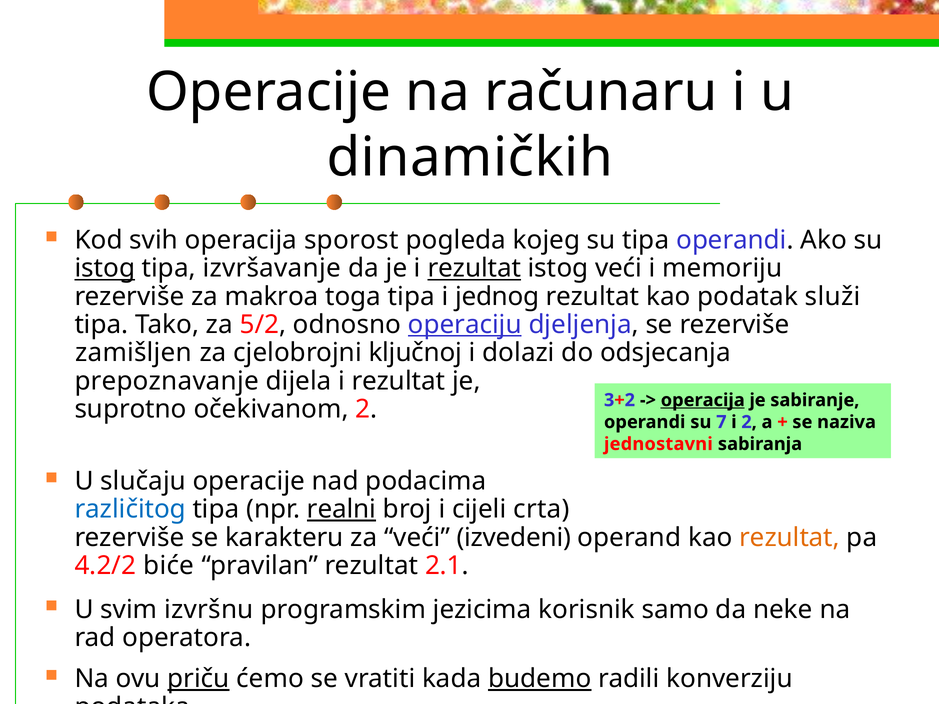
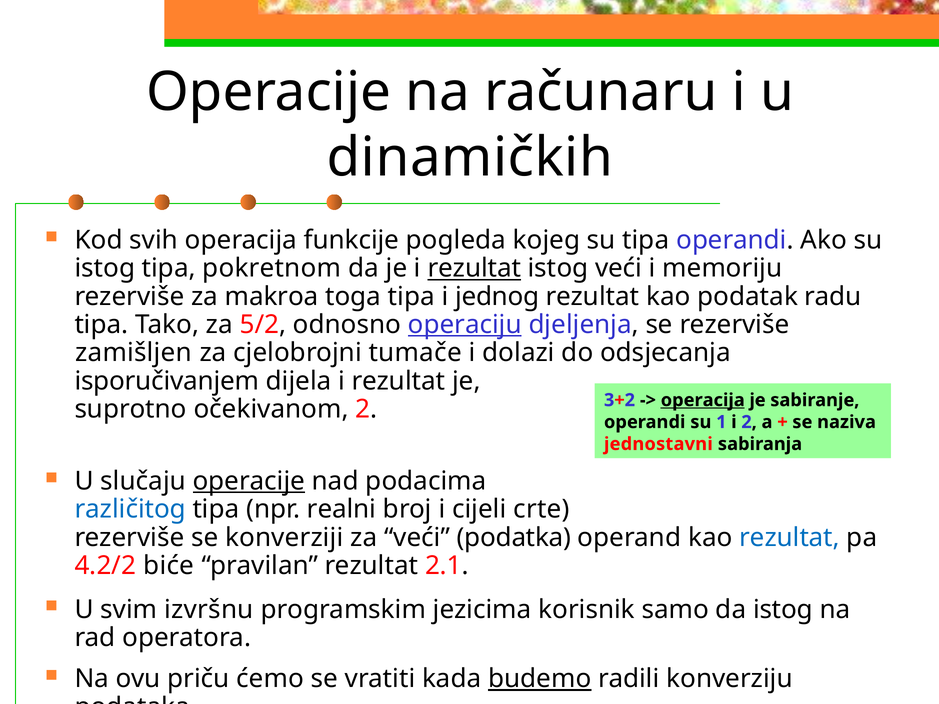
sporost: sporost -> funkcije (352, 240)
istog underline: present -> none (105, 268)
izvršavanje: izvršavanje -> pokretnom (272, 268)
služi: služi -> radu (833, 297)
ključnoj: ključnoj -> tumače (415, 353)
prepoznavanje: prepoznavanje -> isporučivanjem (167, 381)
7: 7 -> 1 (721, 422)
operacije underline: none -> present (249, 481)
realni underline: present -> none (342, 509)
crta: crta -> crte (541, 509)
karakteru: karakteru -> konverziji (284, 538)
izvedeni: izvedeni -> podatka (514, 538)
rezultat colour: orange -> blue (790, 538)
da neke: neke -> istog (783, 610)
priču underline: present -> none (198, 679)
